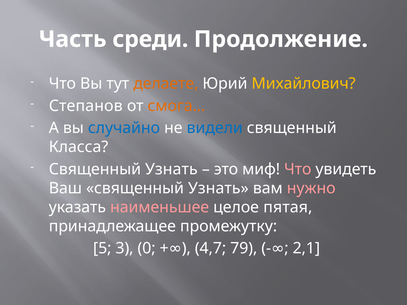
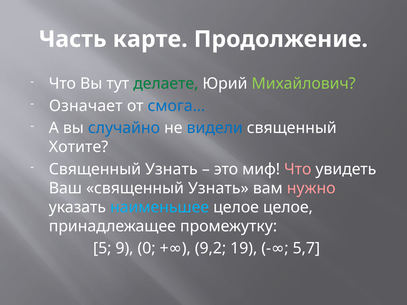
среди: среди -> карте (150, 39)
делаете colour: orange -> green (166, 84)
Михайлович colour: yellow -> light green (304, 84)
Степанов: Степанов -> Означает (86, 106)
смога… colour: orange -> blue (176, 106)
Класса: Класса -> Хотите (78, 147)
наименьшее colour: pink -> light blue (160, 207)
целое пятая: пятая -> целое (288, 207)
79: 79 -> 19 (244, 249)
2,1: 2,1 -> 5,7 (306, 249)
3: 3 -> 9 (124, 249)
4,7: 4,7 -> 9,2 (208, 249)
